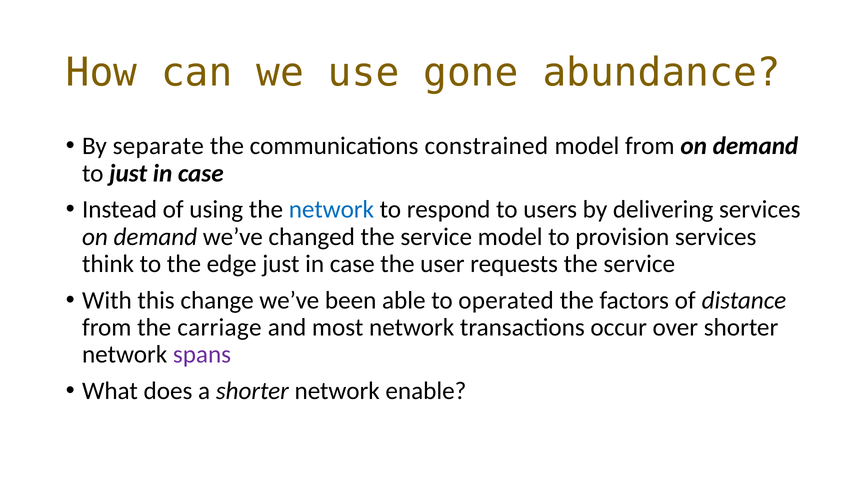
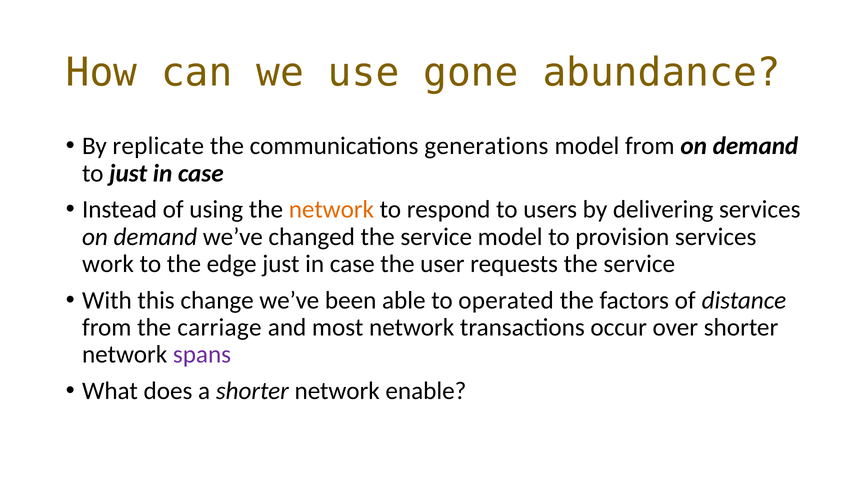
separate: separate -> replicate (158, 146)
constrained: constrained -> generations (486, 146)
network colour: blue -> orange (331, 210)
think: think -> work (108, 264)
